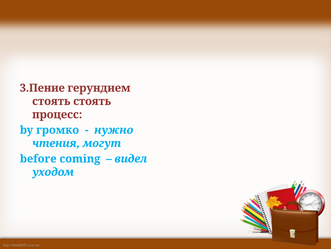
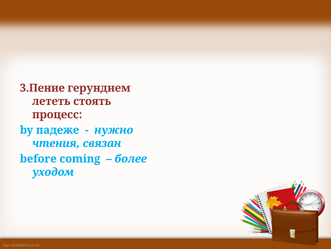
стоять: стоять -> лететь (51, 101)
громко: громко -> падеже (58, 130)
могут: могут -> связан (102, 143)
видел: видел -> более (131, 158)
